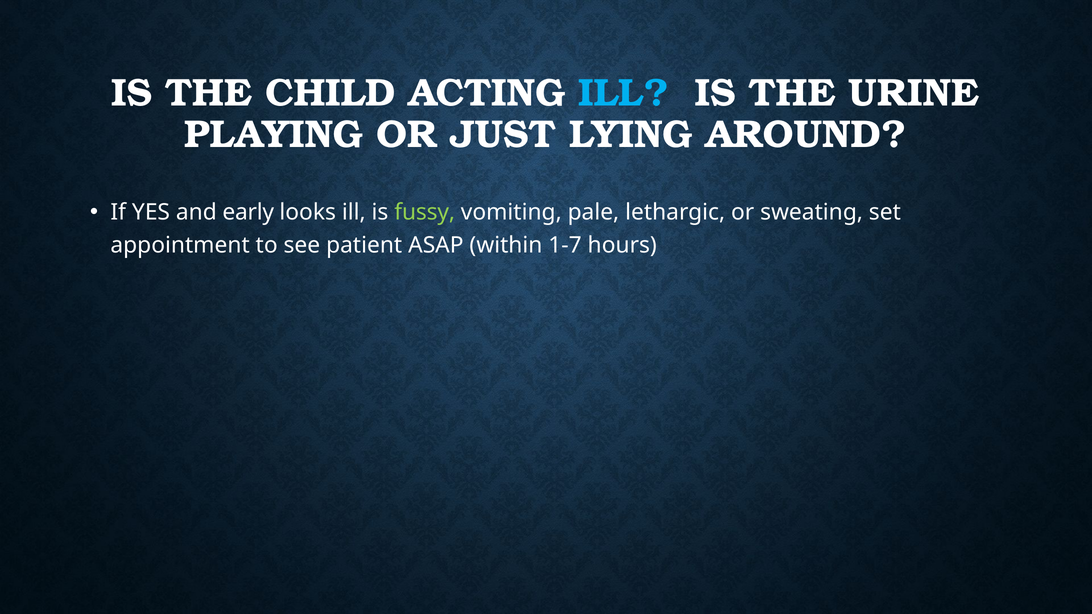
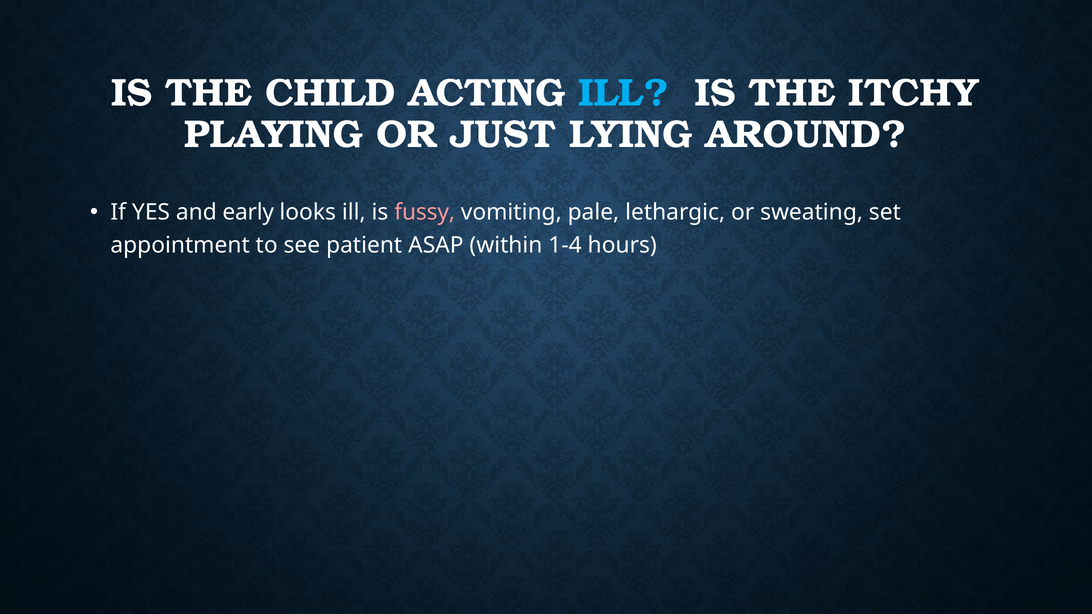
URINE: URINE -> ITCHY (914, 93)
fussy colour: light green -> pink (425, 213)
1-7: 1-7 -> 1-4 (565, 245)
